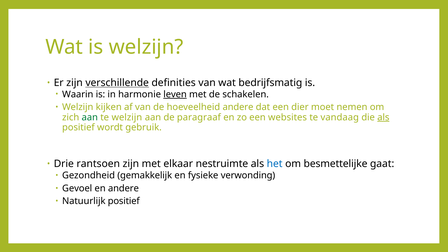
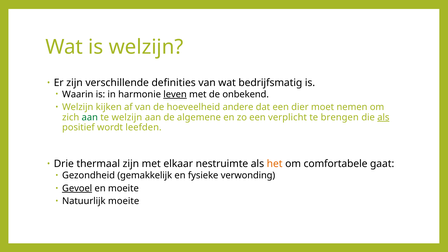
verschillende underline: present -> none (117, 83)
schakelen: schakelen -> onbekend (246, 94)
paragraaf: paragraaf -> algemene (199, 117)
websites: websites -> verplicht (288, 117)
vandaag: vandaag -> brengen (340, 117)
gebruik: gebruik -> leefden (144, 127)
rantsoen: rantsoen -> thermaal (98, 164)
het colour: blue -> orange (275, 164)
besmettelijke: besmettelijke -> comfortabele (336, 164)
Gevoel underline: none -> present (77, 188)
en andere: andere -> moeite (123, 188)
Natuurlijk positief: positief -> moeite (124, 201)
